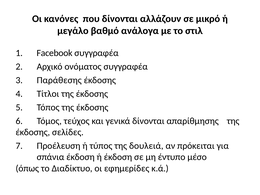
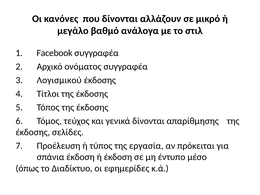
Παράθεσης: Παράθεσης -> Λογισμικού (59, 80)
δουλειά: δουλειά -> εργασία (146, 146)
